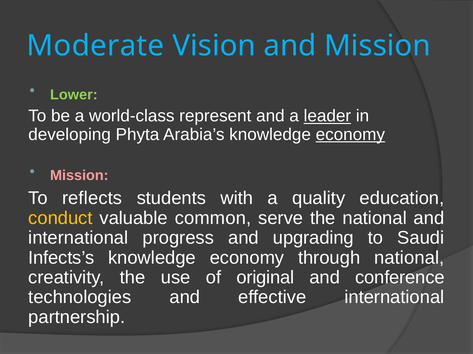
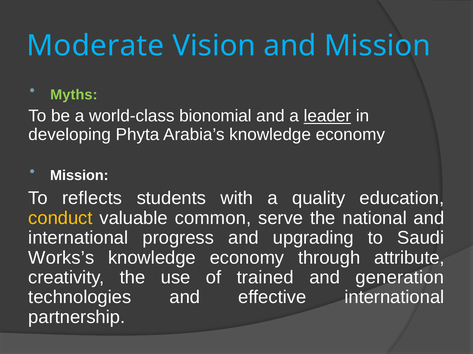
Lower: Lower -> Myths (74, 95)
represent: represent -> bionomial (215, 116)
economy underline: present -> none (350, 135)
Mission colour: pink -> white (79, 176)
Infects’s: Infects’s -> Works’s (61, 258)
through national: national -> attribute (409, 258)
original: original -> trained (265, 278)
conference: conference -> generation (400, 278)
